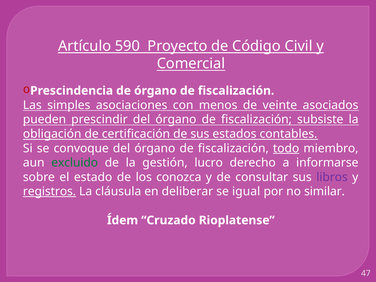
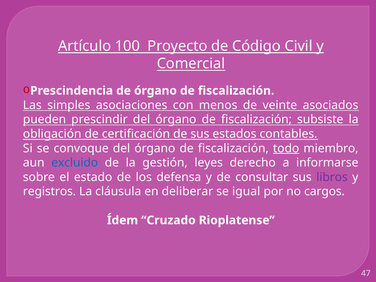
590: 590 -> 100 (127, 46)
excluido colour: green -> blue (75, 163)
lucro: lucro -> leyes (209, 163)
conozca: conozca -> defensa (179, 177)
registros underline: present -> none (49, 191)
similar: similar -> cargos (324, 191)
